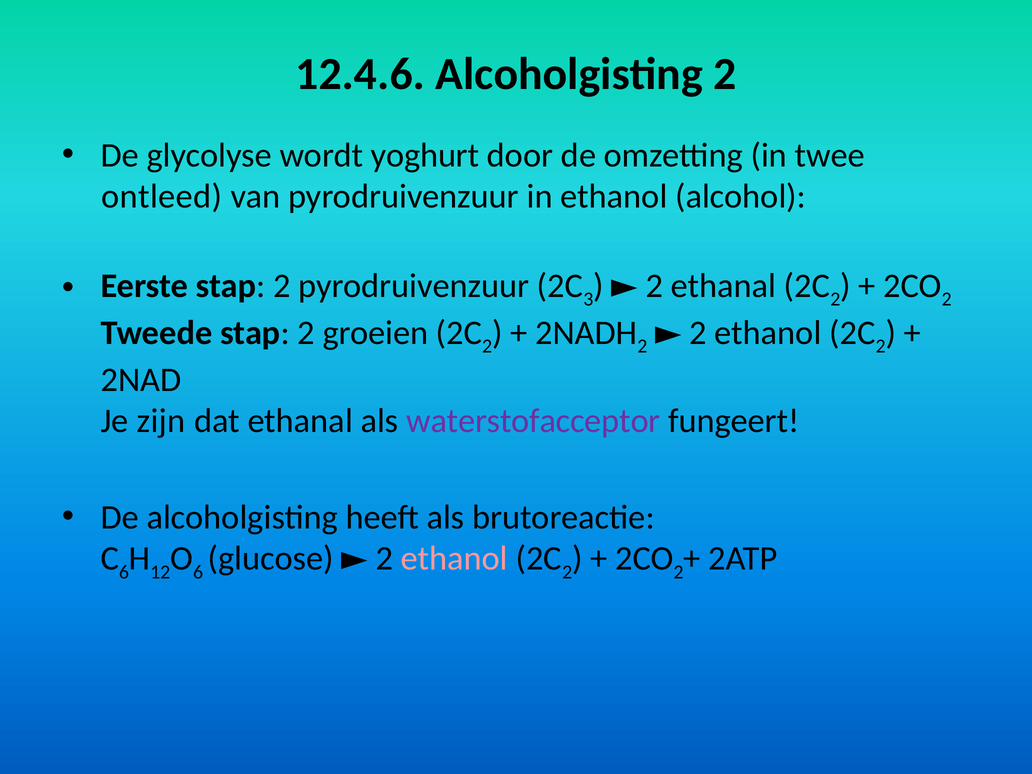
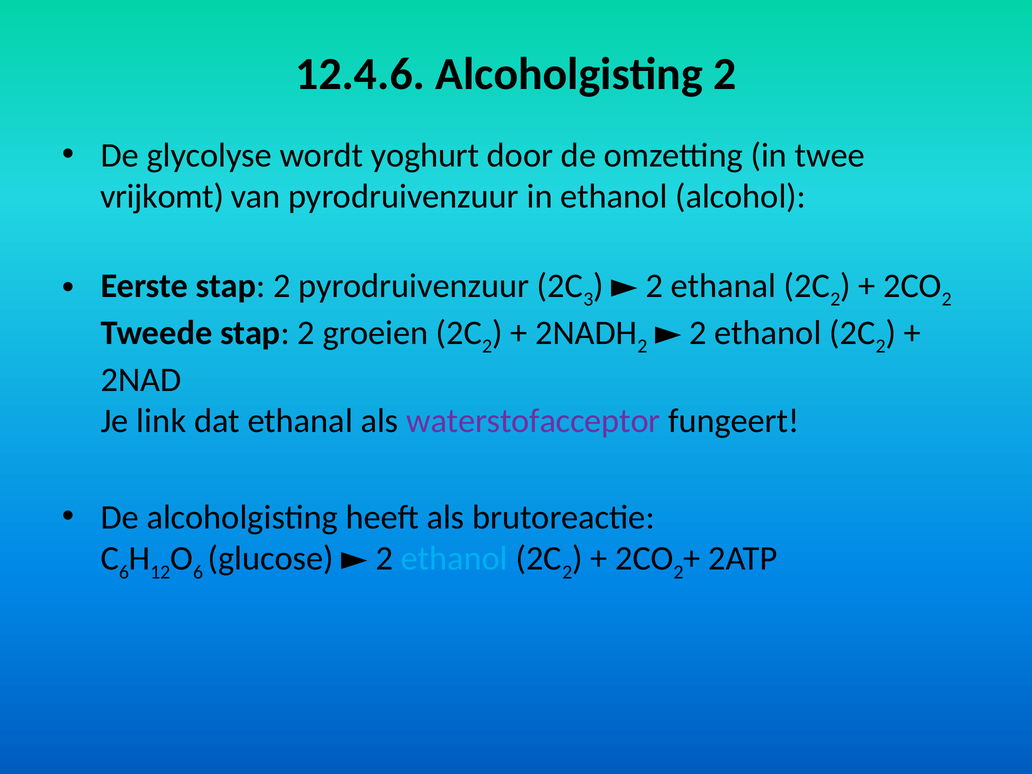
ontleed: ontleed -> vrijkomt (162, 196)
zijn: zijn -> link (161, 421)
ethanol colour: pink -> light blue (454, 559)
